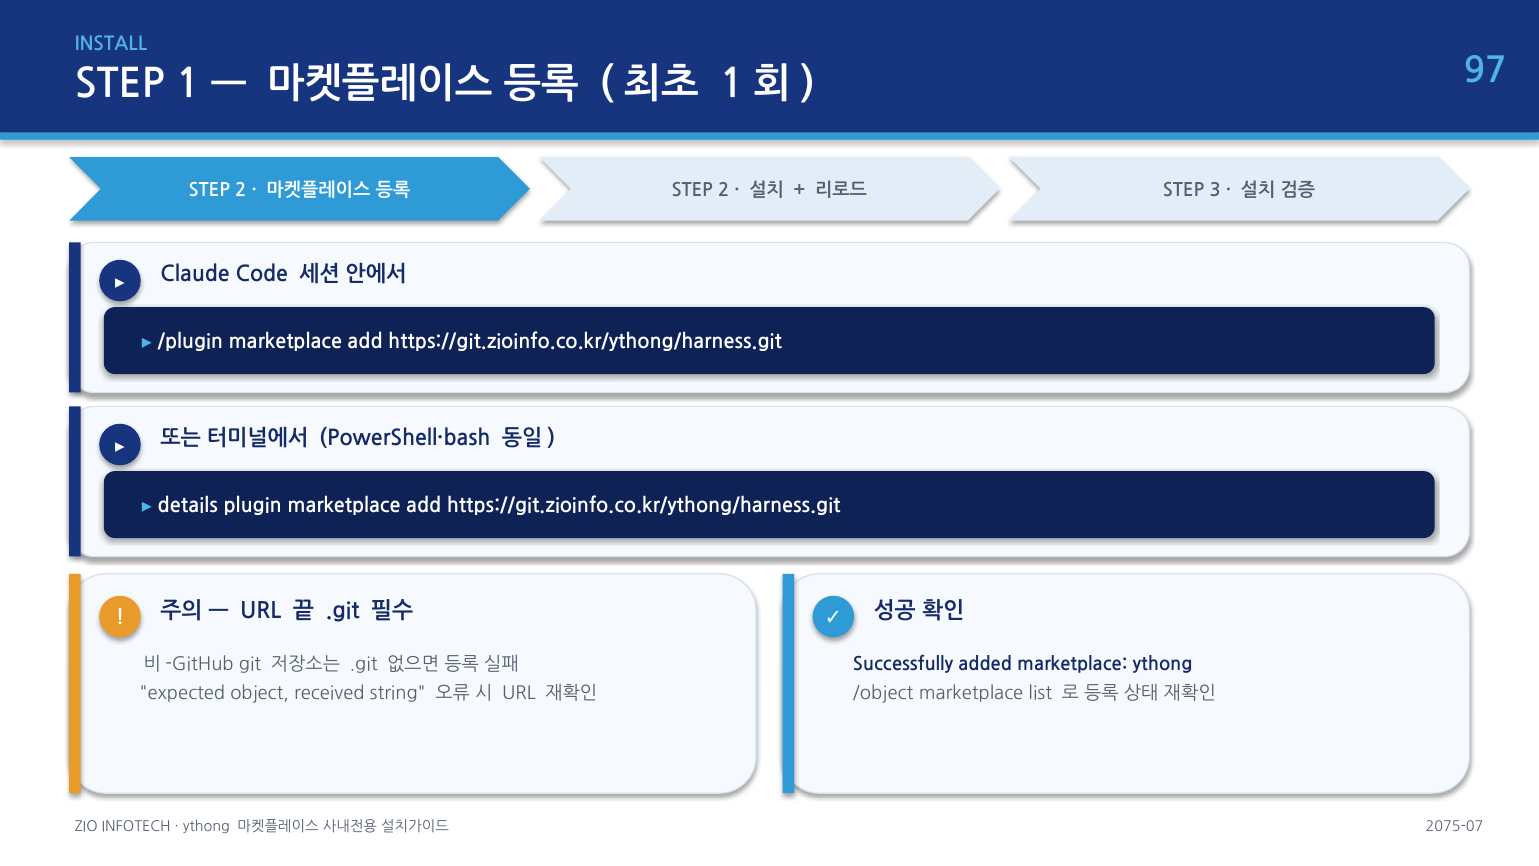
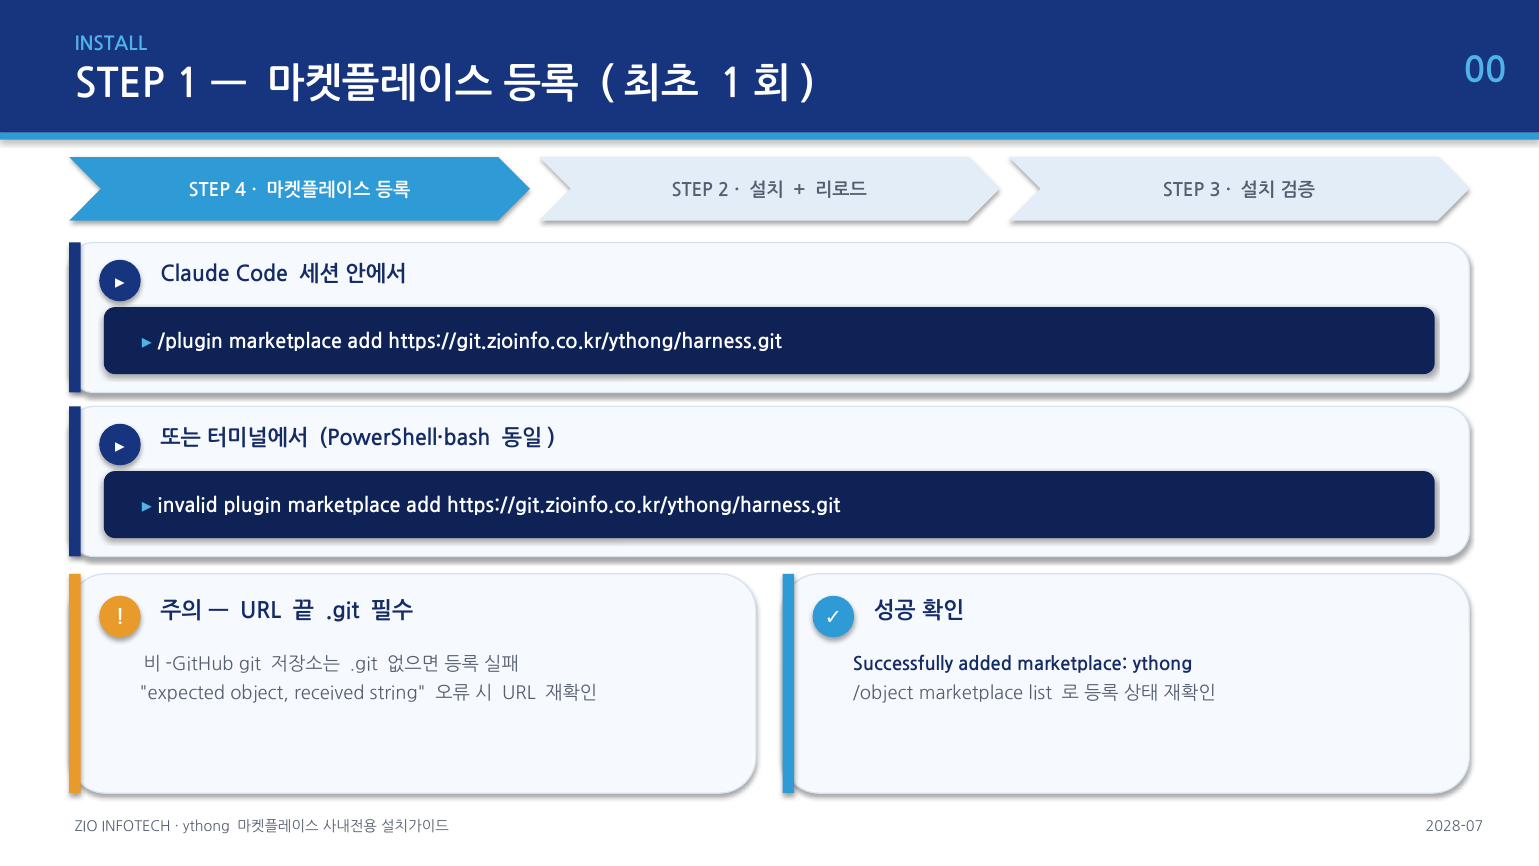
97: 97 -> 00 (1485, 71)
2: 2 -> 4 (241, 190)
details: details -> invalid (188, 506)
2075-07: 2075-07 -> 2028-07 (1455, 827)
